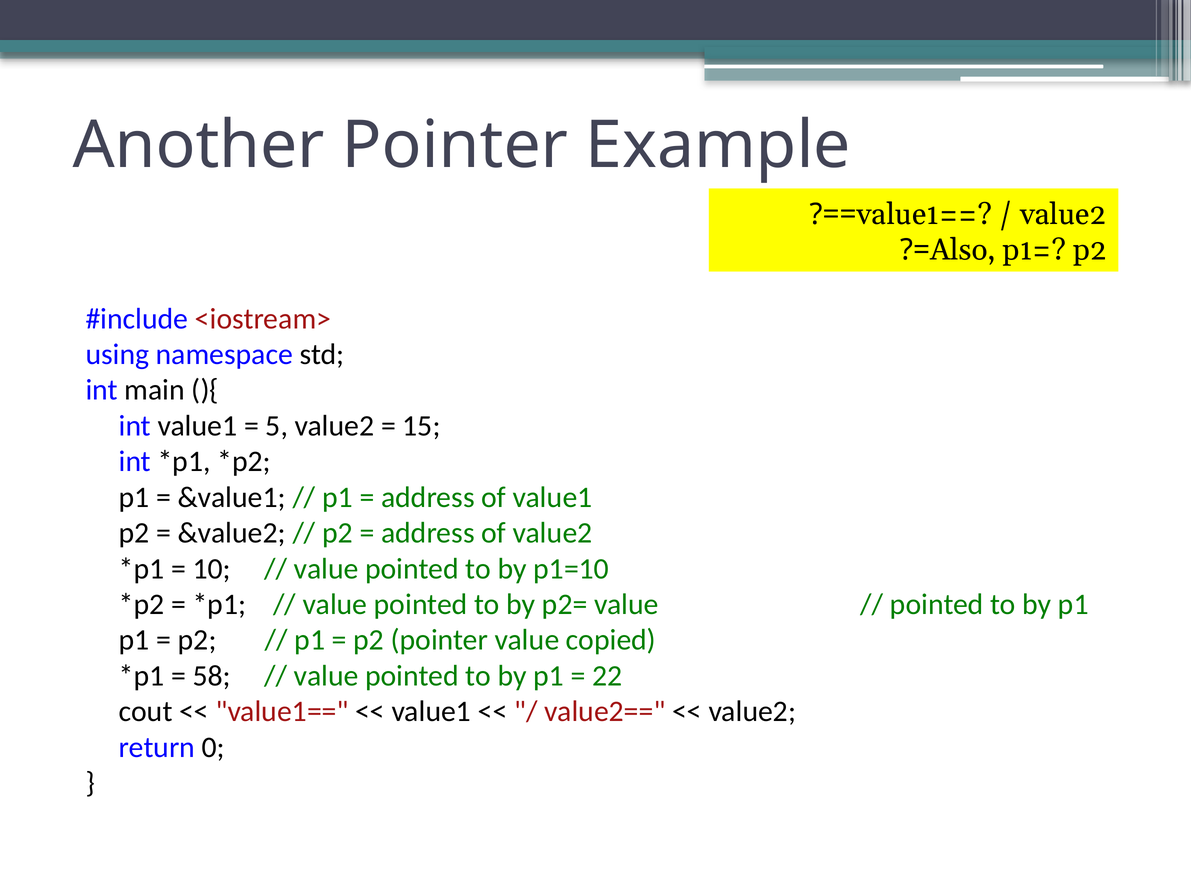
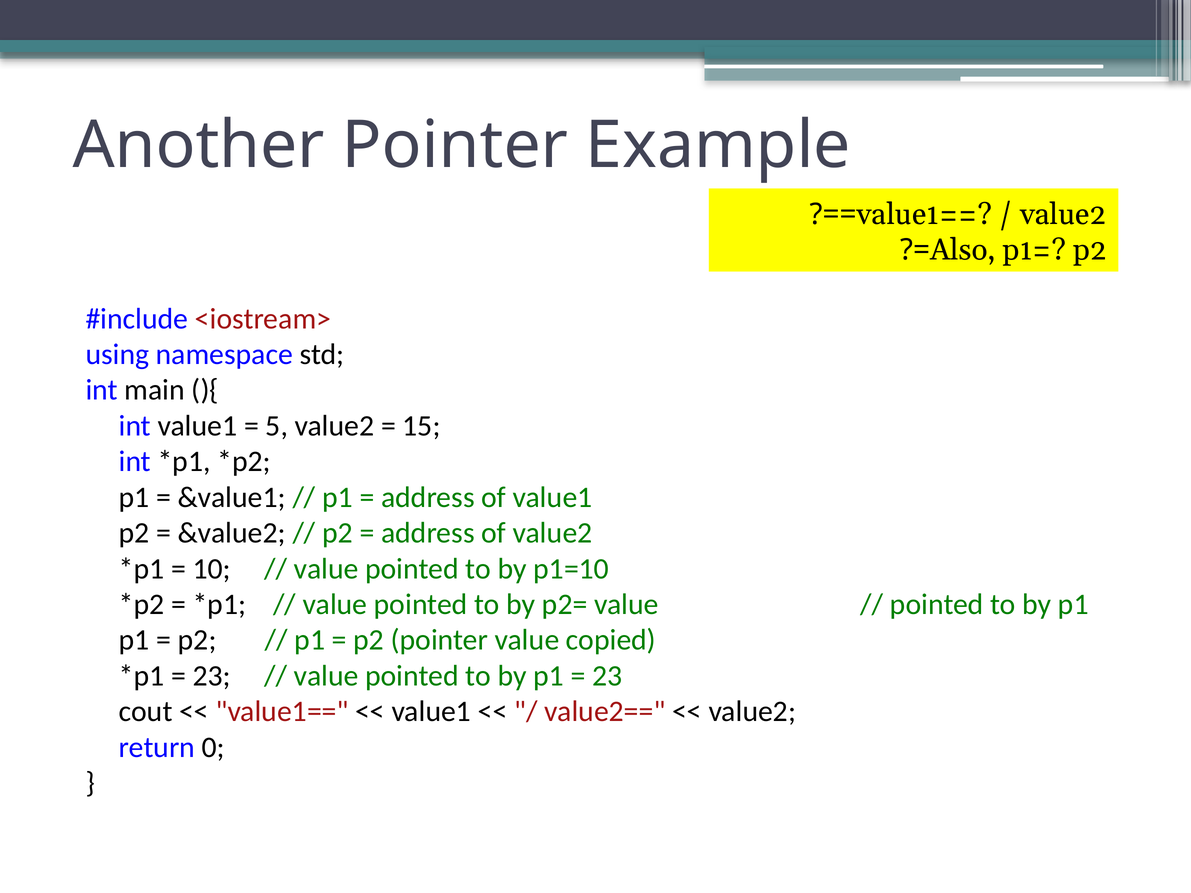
58: 58 -> 23 (212, 676)
22: 22 -> 23 (607, 676)
